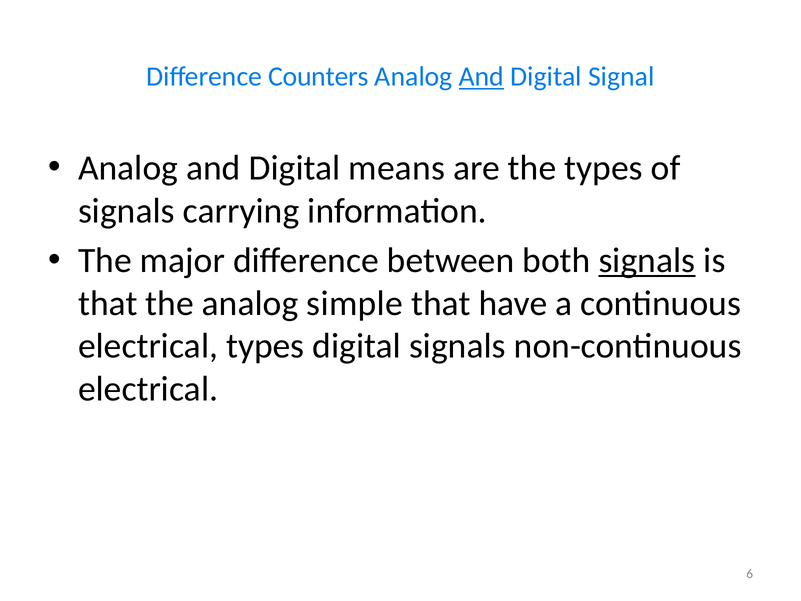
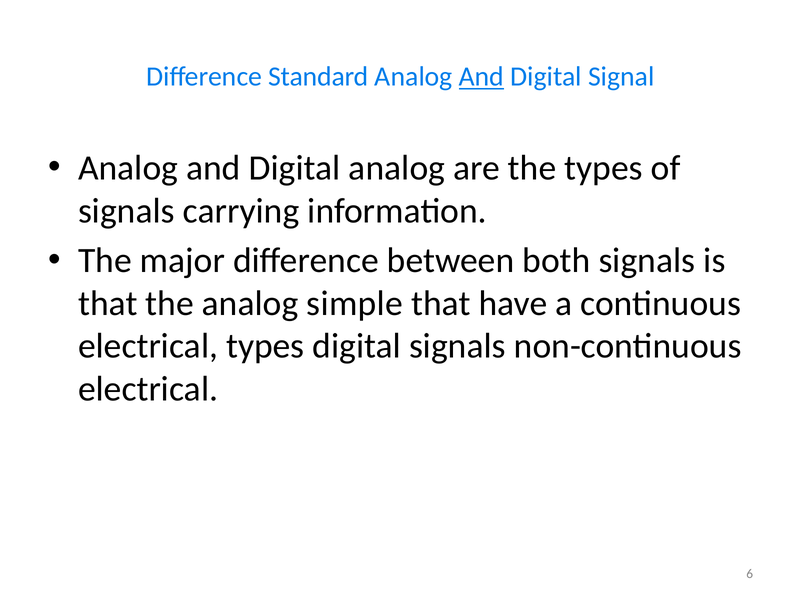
Counters: Counters -> Standard (318, 77)
Digital means: means -> analog (397, 168)
signals underline: present -> none (647, 261)
